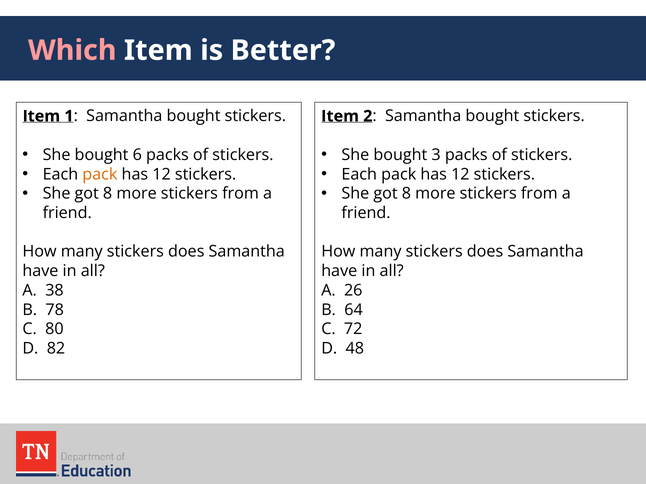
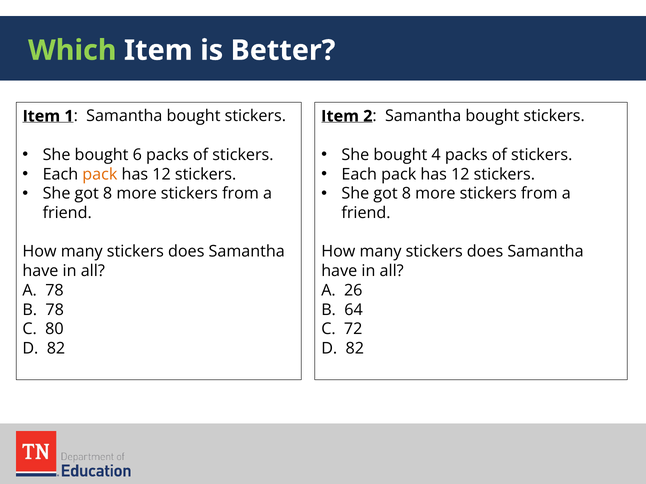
Which colour: pink -> light green (72, 50)
3: 3 -> 4 (436, 155)
A 38: 38 -> 78 (54, 291)
48: 48 -> 82 (355, 349)
